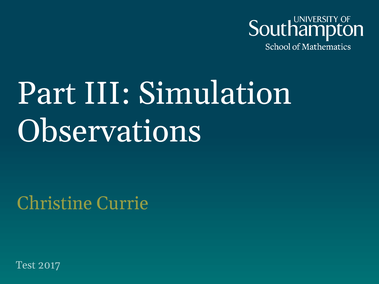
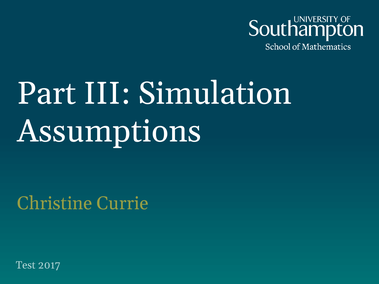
Observations: Observations -> Assumptions (109, 131)
